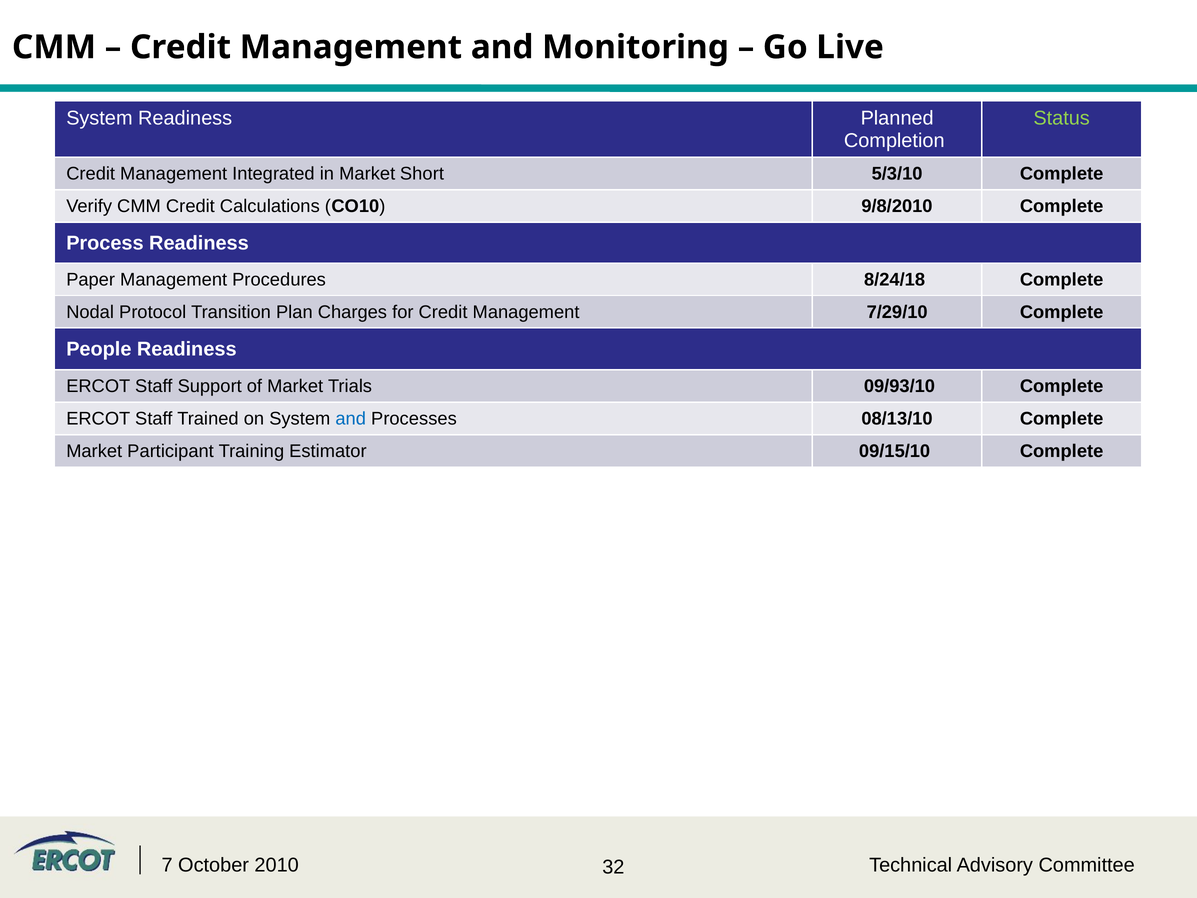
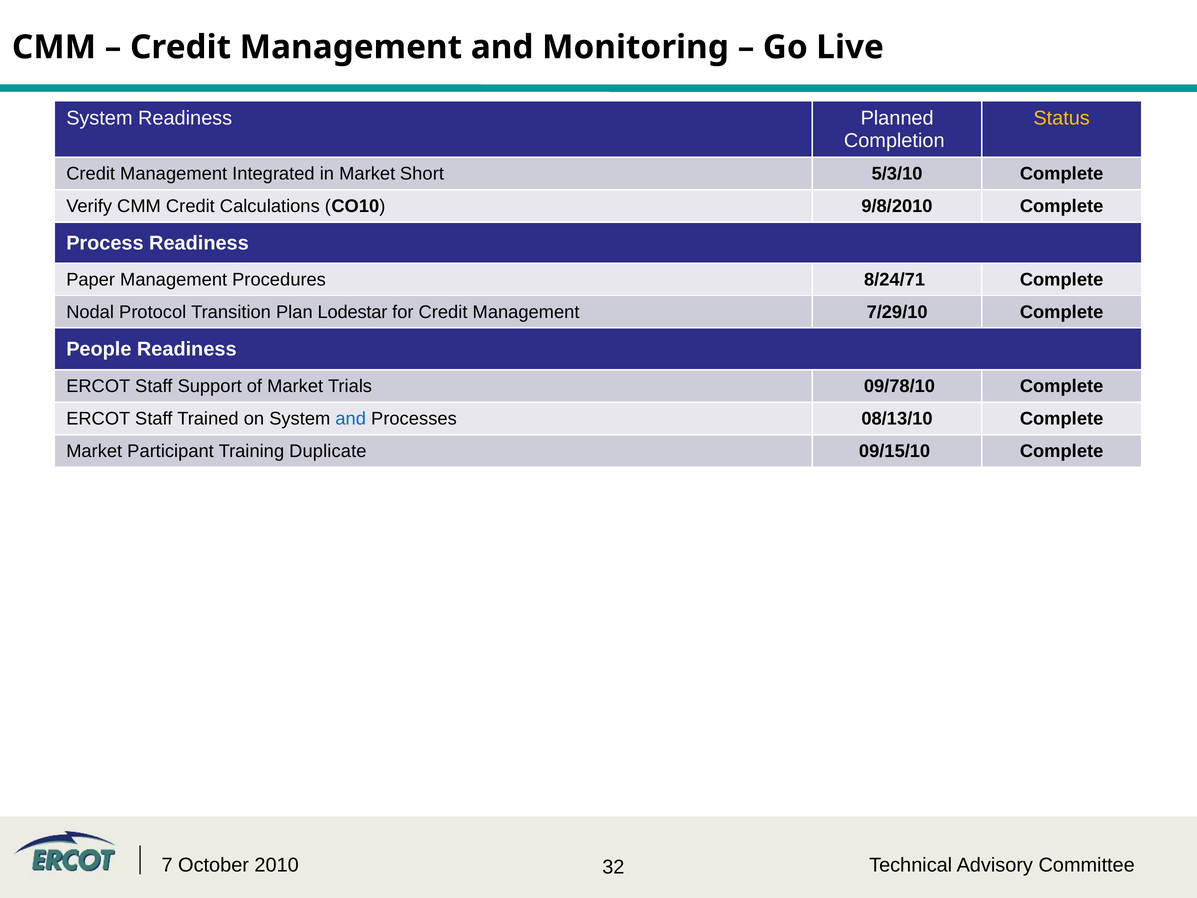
Status colour: light green -> yellow (1062, 118)
8/24/18: 8/24/18 -> 8/24/71 (895, 280)
Charges: Charges -> Lodestar (353, 312)
09/93/10: 09/93/10 -> 09/78/10 (899, 386)
Estimator: Estimator -> Duplicate (328, 451)
